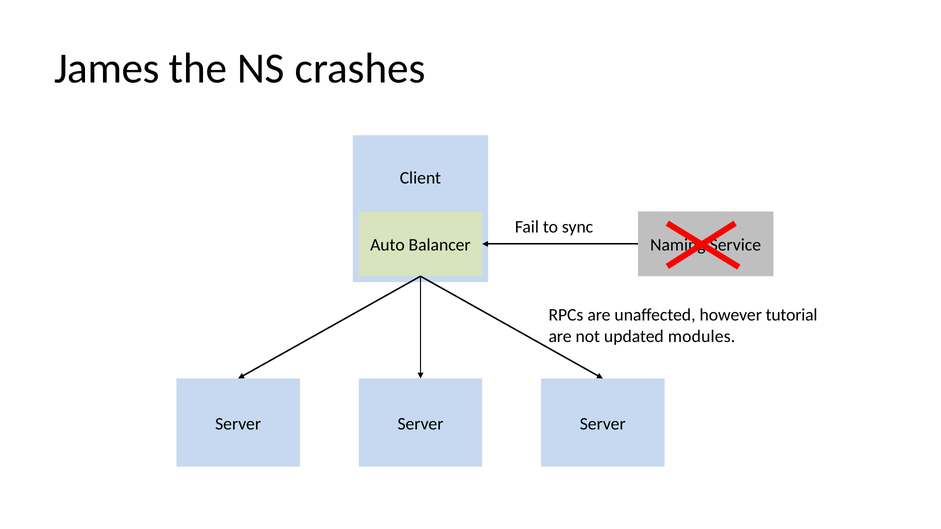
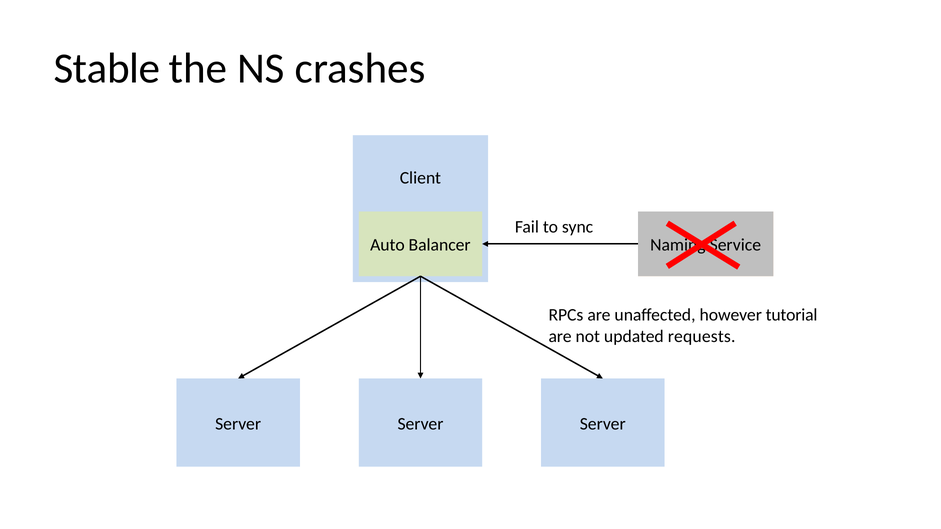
James: James -> Stable (107, 68)
modules: modules -> requests (702, 336)
